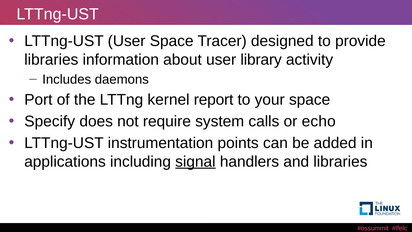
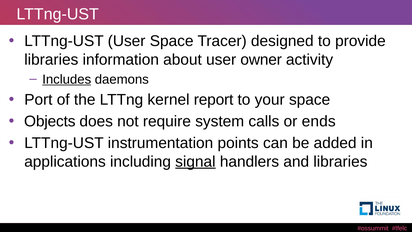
library: library -> owner (261, 60)
Includes underline: none -> present (67, 79)
Specify: Specify -> Objects (50, 121)
echo: echo -> ends (319, 121)
